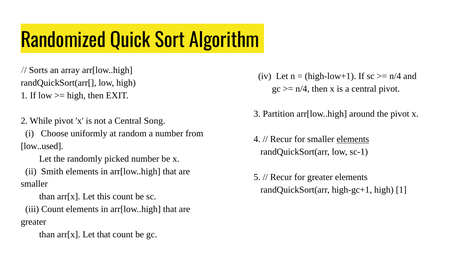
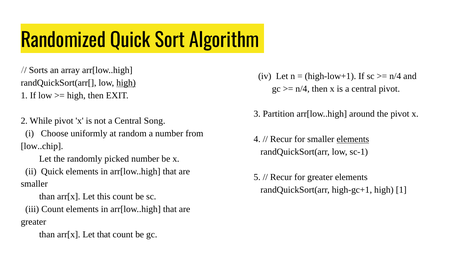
high underline: none -> present (126, 83)
low..used: low..used -> low..chip (42, 146)
ii Smith: Smith -> Quick (52, 171)
